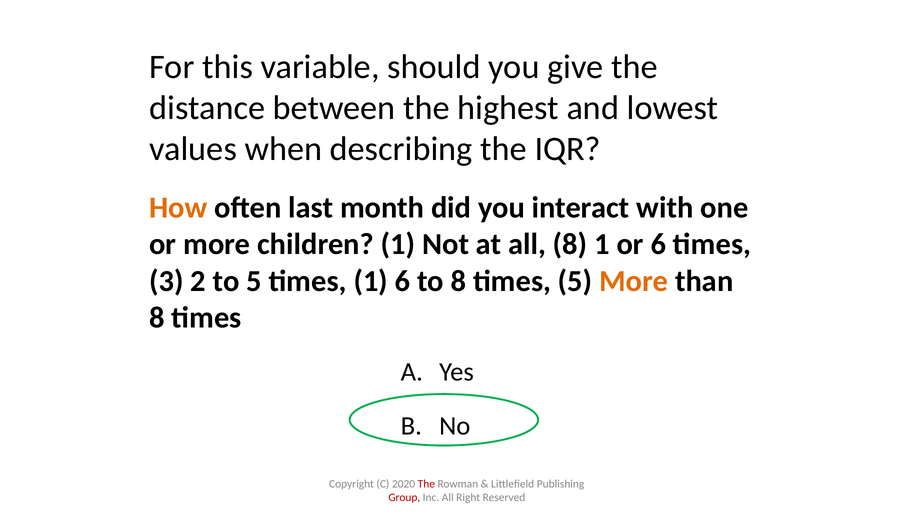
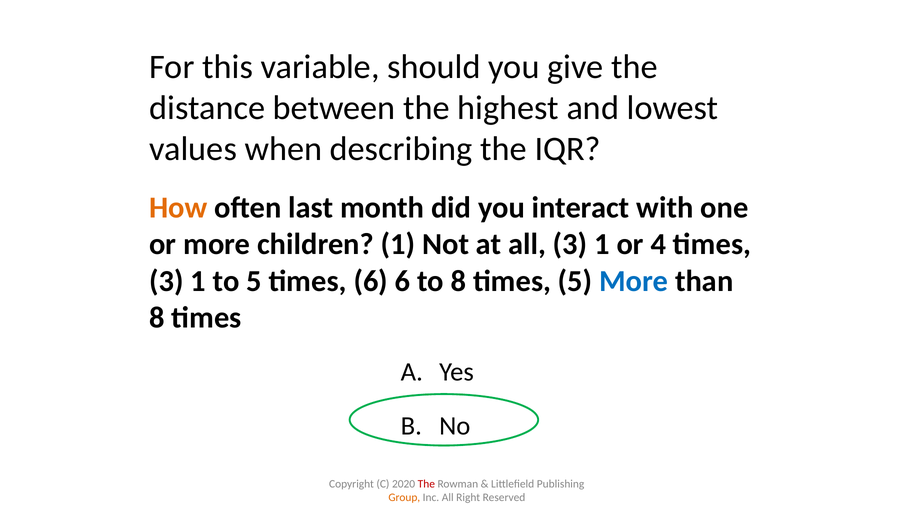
all 8: 8 -> 3 (570, 244)
or 6: 6 -> 4 (658, 244)
2: 2 -> 1 (198, 281)
times 1: 1 -> 6 (371, 281)
More colour: orange -> blue (634, 281)
Group colour: red -> orange (404, 498)
